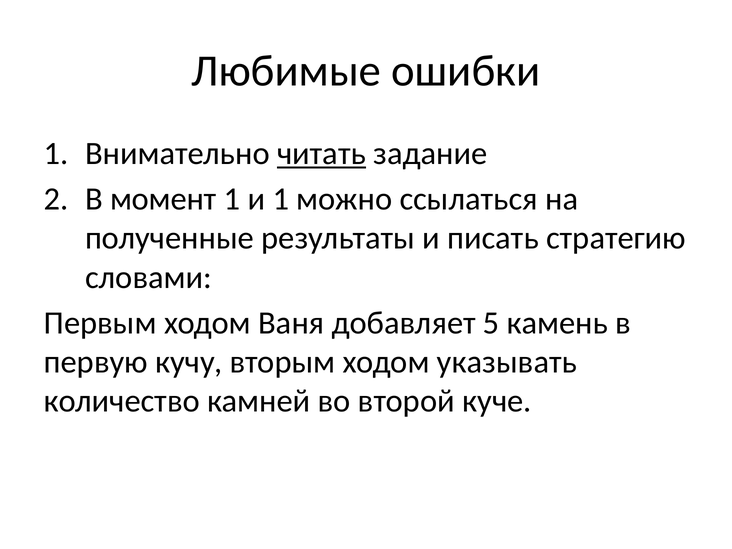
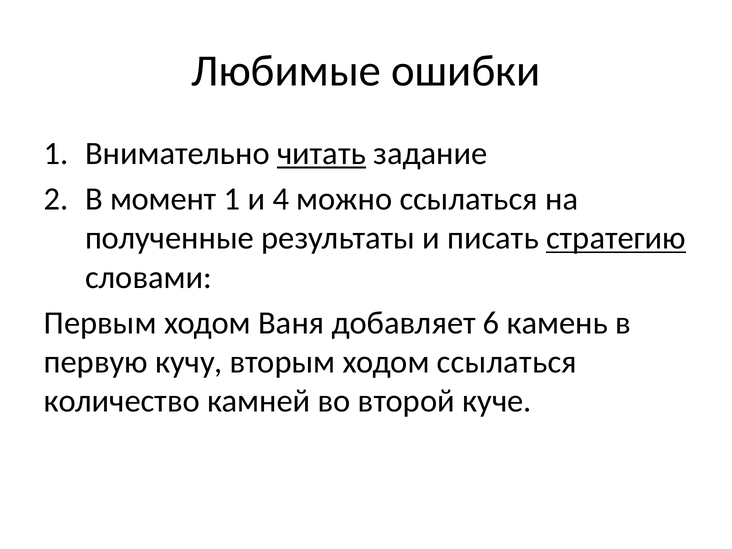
и 1: 1 -> 4 (281, 199)
стратегию underline: none -> present (616, 238)
5: 5 -> 6 (491, 323)
ходом указывать: указывать -> ссылаться (507, 362)
